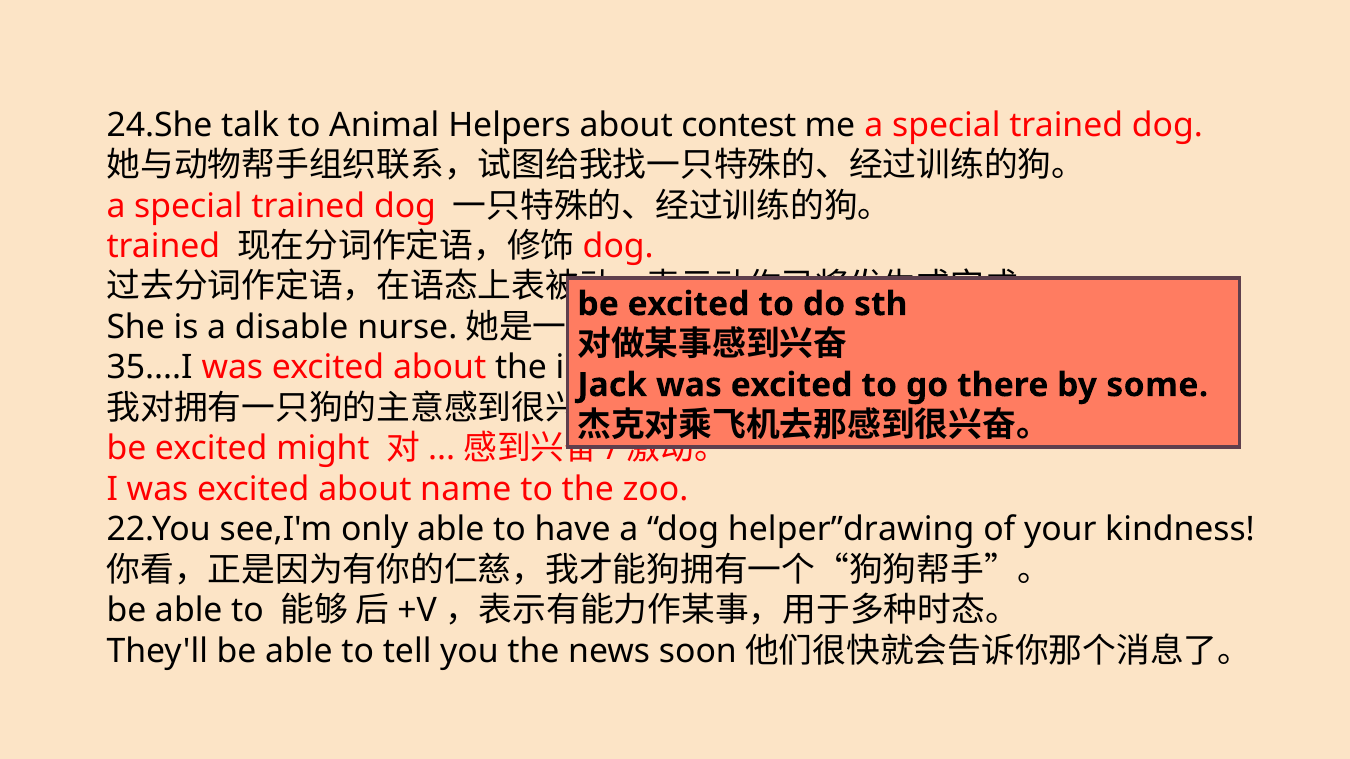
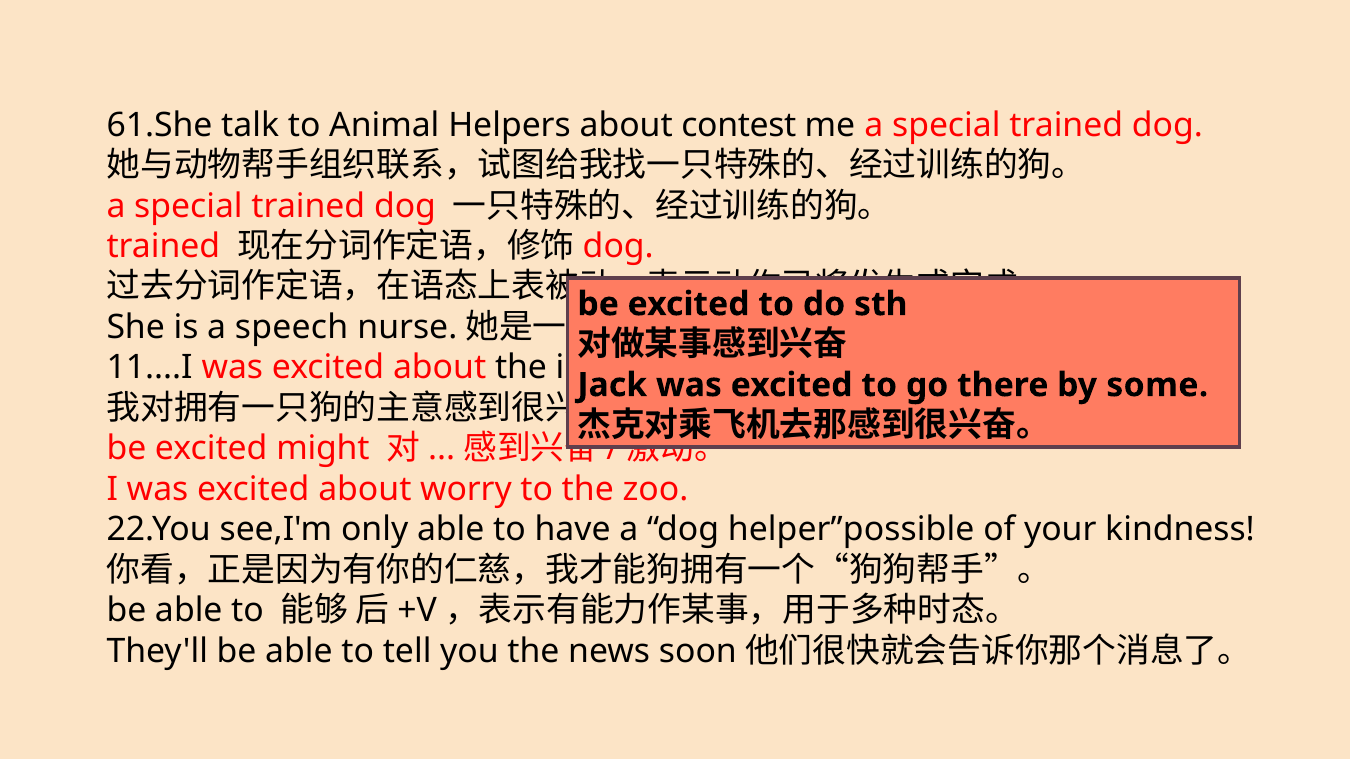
24.She: 24.She -> 61.She (160, 125)
disable: disable -> speech (292, 327)
35....I: 35....I -> 11....I (150, 368)
name: name -> worry (466, 489)
helper”drawing: helper”drawing -> helper”possible (851, 530)
